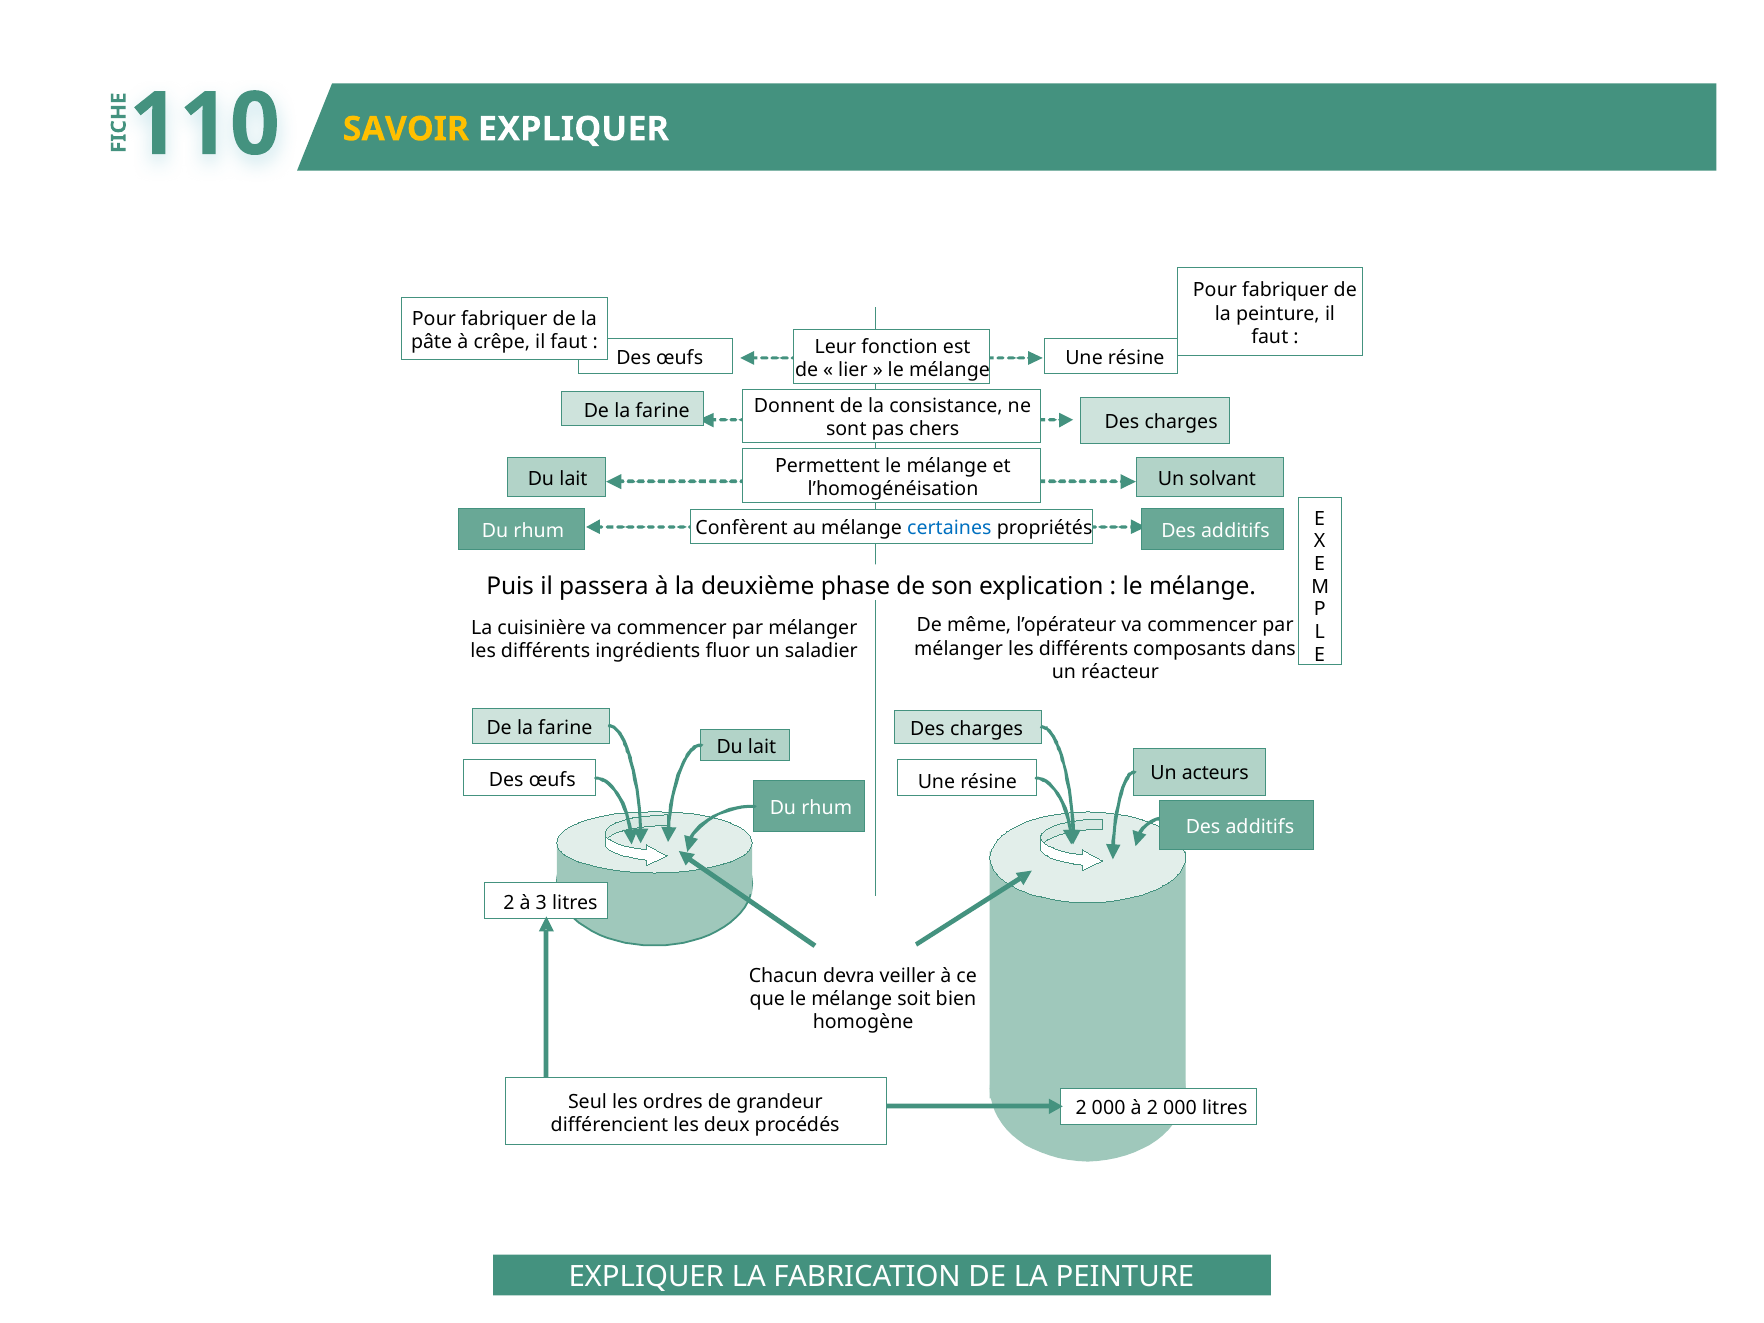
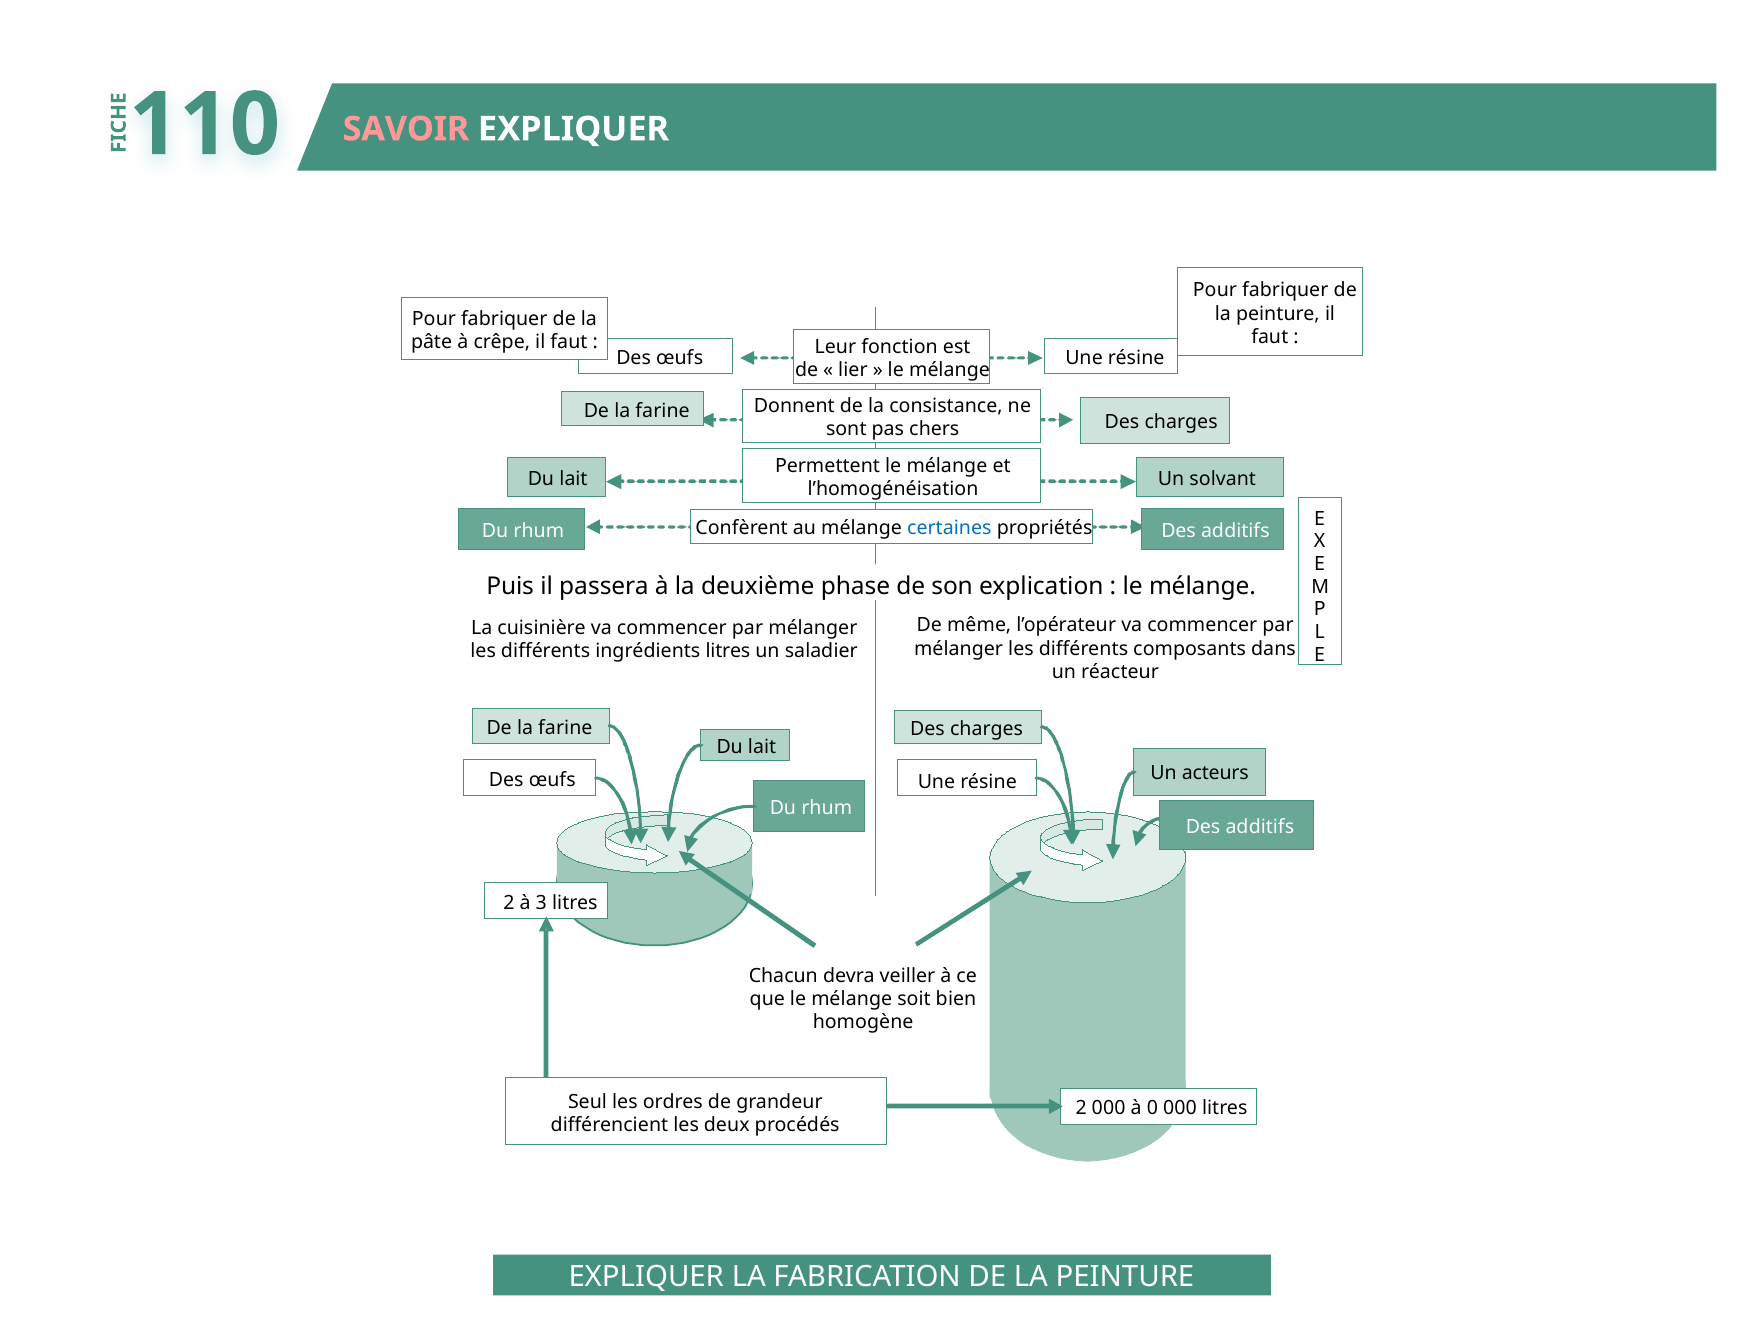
SAVOIR colour: yellow -> pink (406, 129)
ingrédients fluor: fluor -> litres (728, 651)
à 2: 2 -> 0 (1152, 1108)
